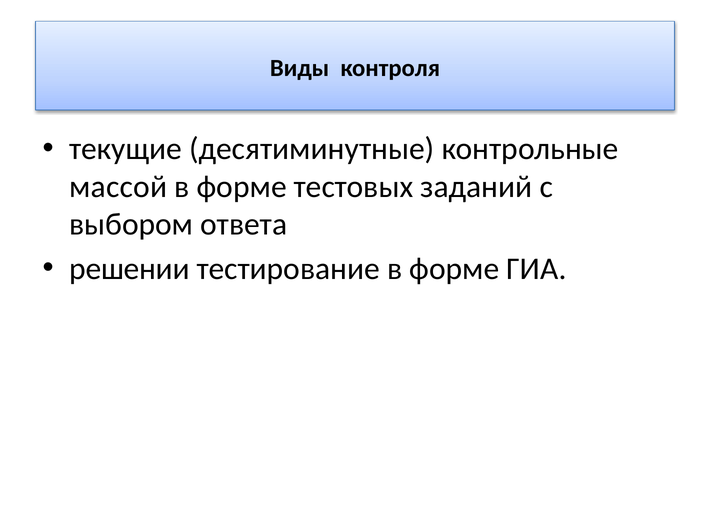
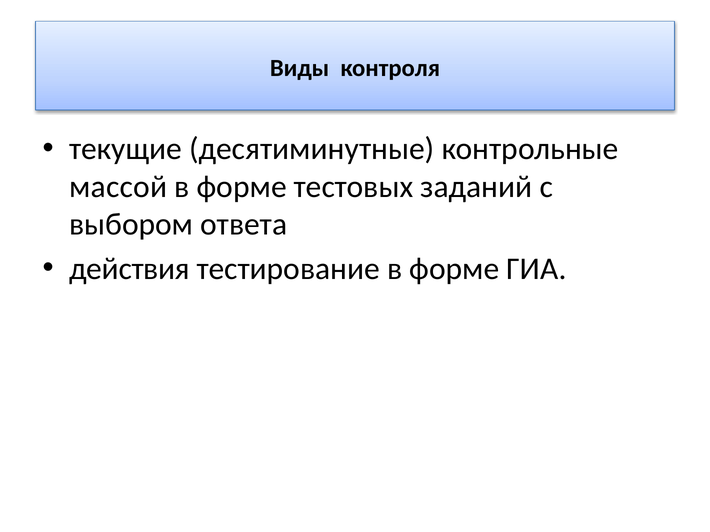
решении: решении -> действия (129, 269)
